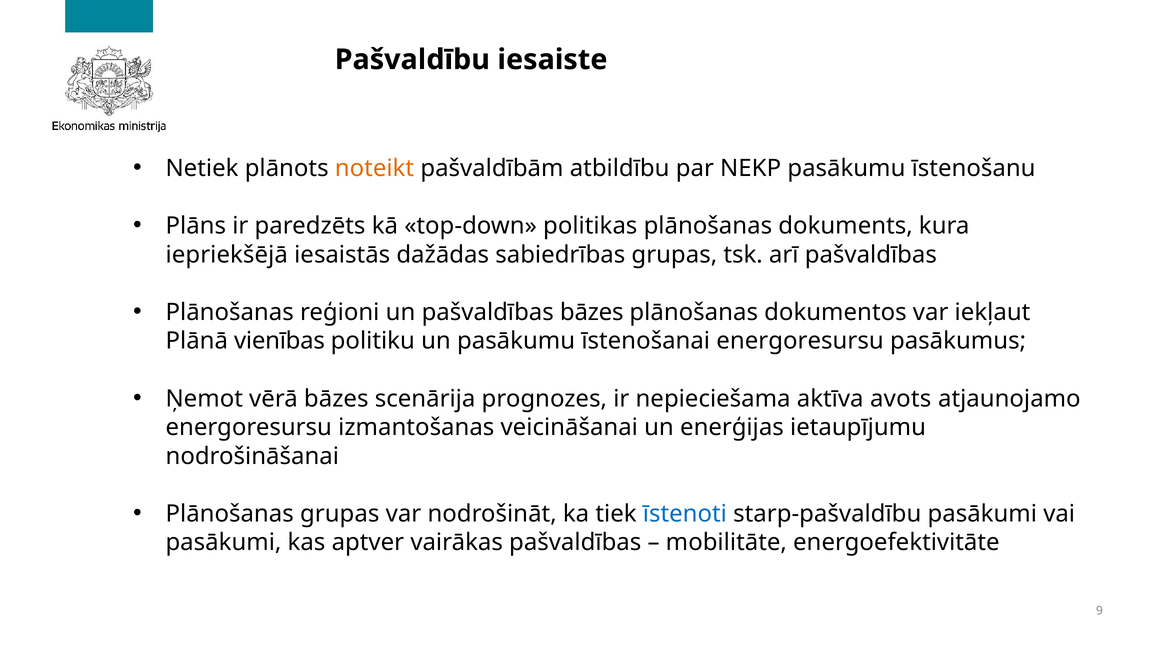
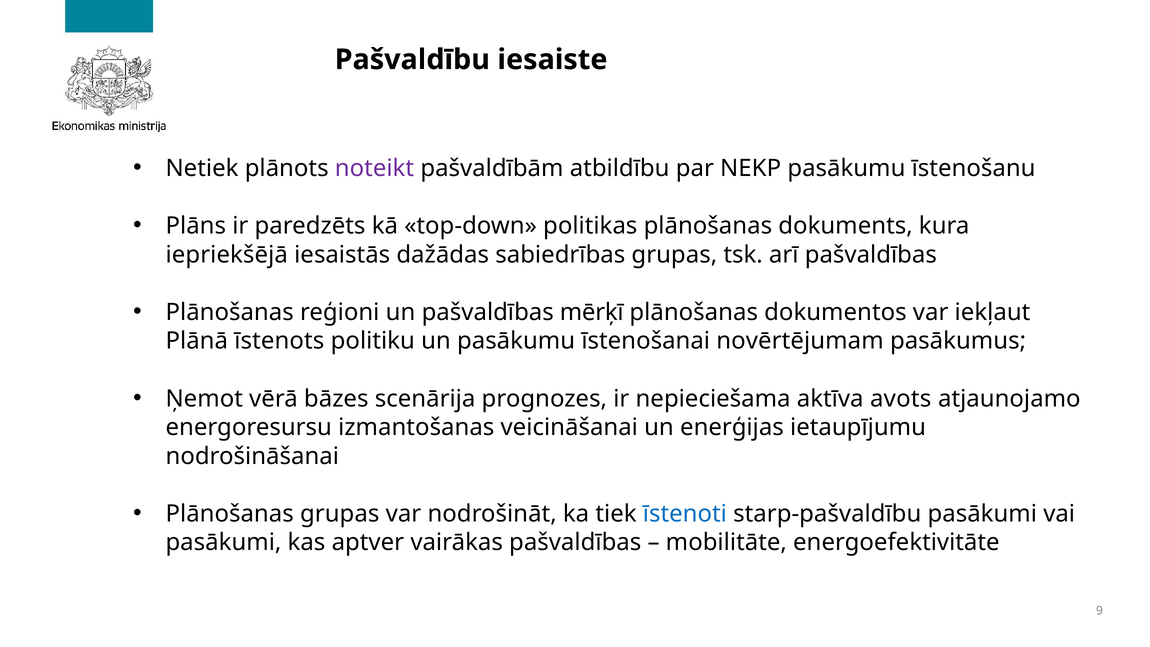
noteikt colour: orange -> purple (374, 168)
pašvaldības bāzes: bāzes -> mērķī (592, 312)
vienības: vienības -> īstenots (279, 341)
īstenošanai energoresursu: energoresursu -> novērtējumam (800, 341)
